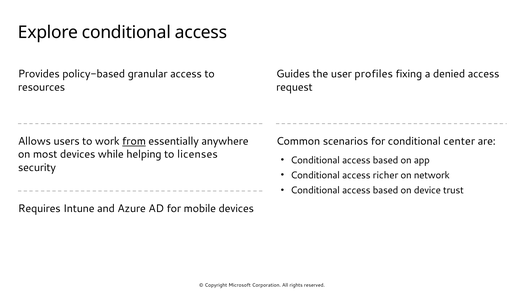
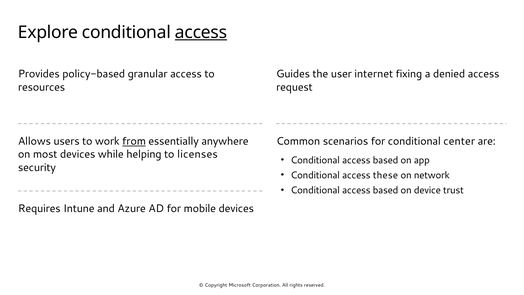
access underline: none -> present (201, 32)
profiles: profiles -> internet (374, 74)
richer: richer -> these (385, 175)
